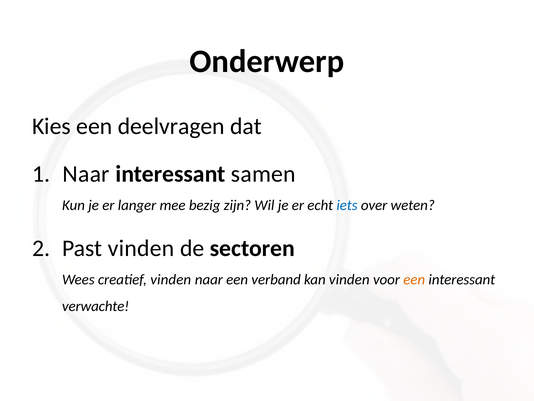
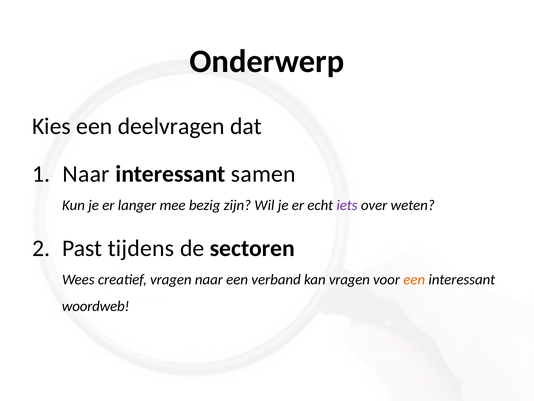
iets colour: blue -> purple (347, 205)
Past vinden: vinden -> tijdens (141, 248)
creatief vinden: vinden -> vragen (171, 279)
kan vinden: vinden -> vragen (349, 279)
verwachte: verwachte -> woordweb (96, 306)
